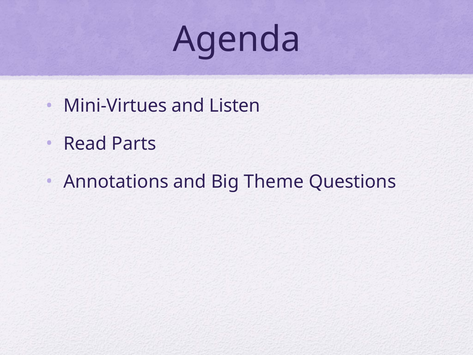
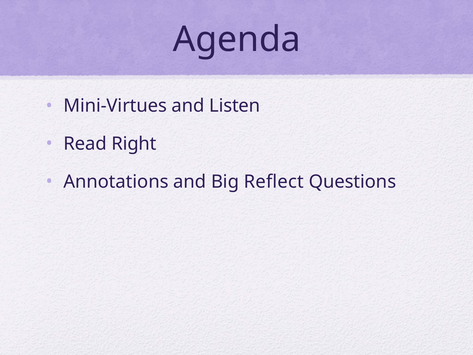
Parts: Parts -> Right (134, 144)
Theme: Theme -> Reflect (274, 182)
